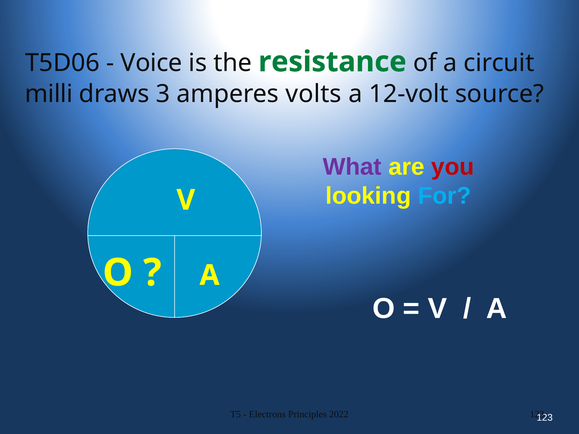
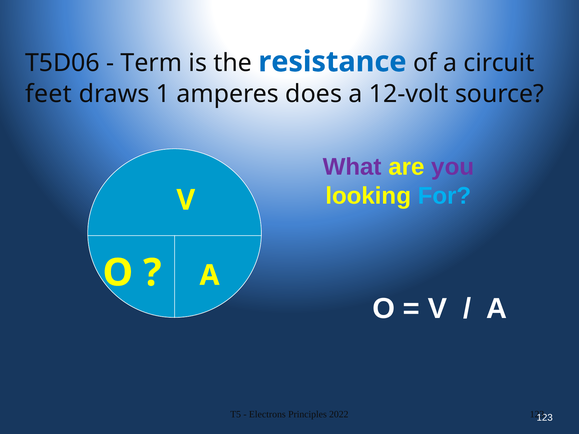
Voice: Voice -> Term (151, 63)
resistance colour: green -> blue (332, 62)
milli: milli -> feet (49, 94)
3: 3 -> 1 (163, 94)
volts: volts -> does (314, 94)
you colour: red -> purple (453, 167)
